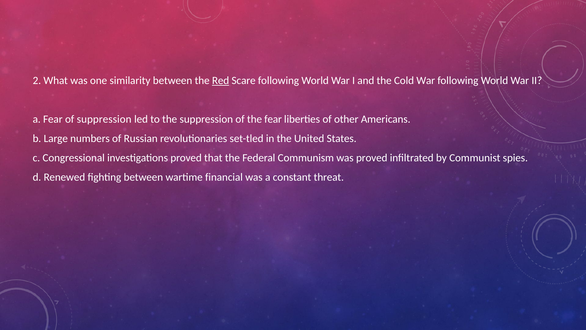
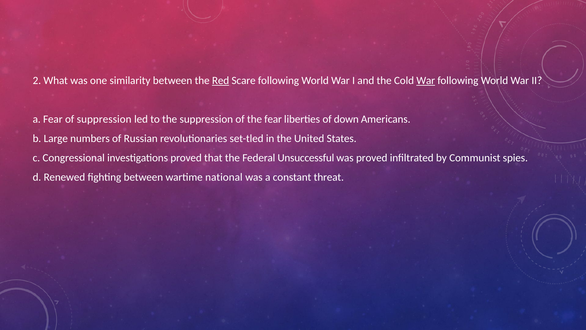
War underline: none -> present (426, 80)
other: other -> down (346, 119)
Communism: Communism -> Unsuccessful (306, 158)
financial: financial -> national (224, 177)
